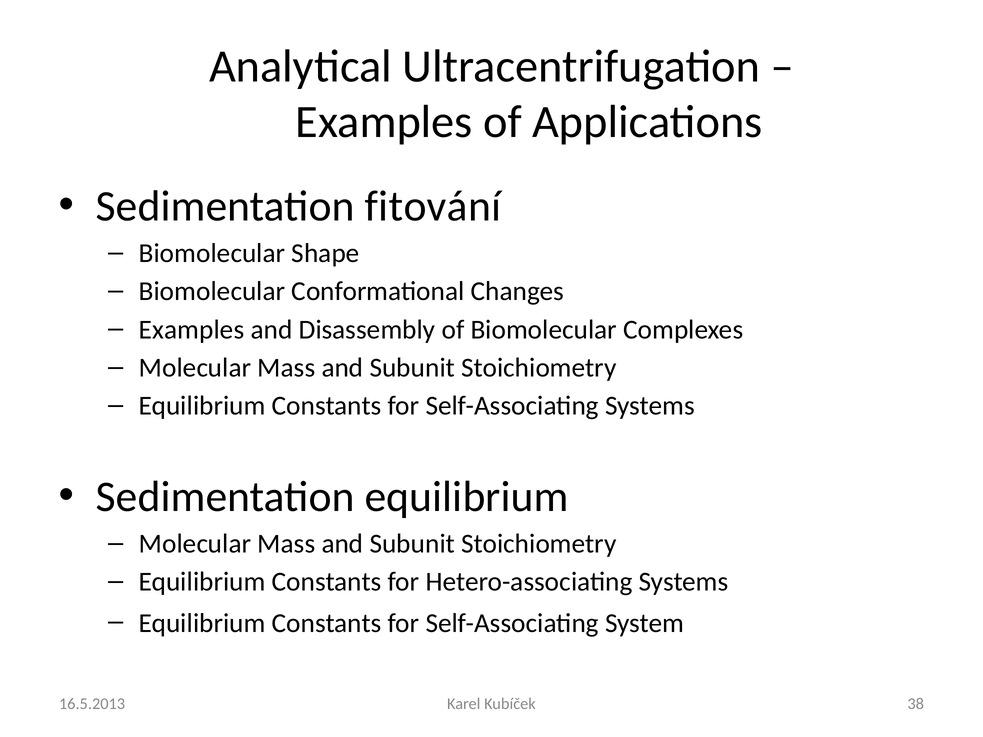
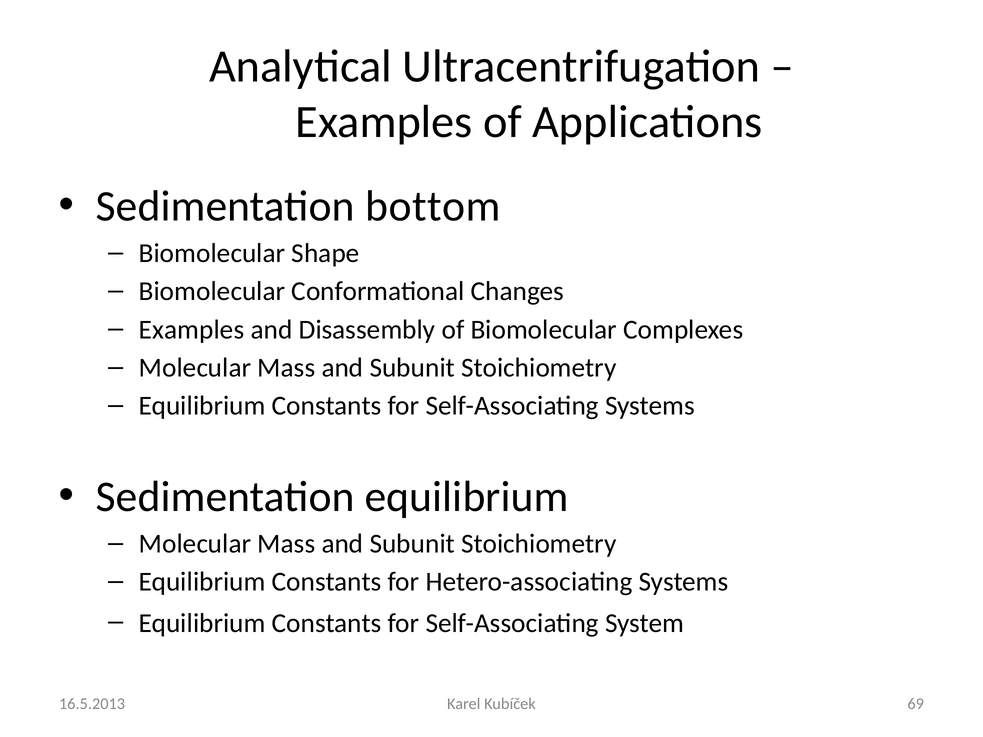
fitování: fitování -> bottom (433, 206)
38: 38 -> 69 (916, 704)
